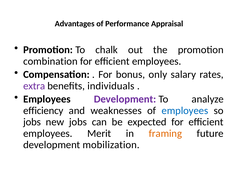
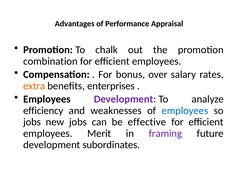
only: only -> over (158, 75)
extra colour: purple -> orange (34, 86)
individuals: individuals -> enterprises (111, 86)
expected: expected -> effective (147, 122)
framing colour: orange -> purple (165, 134)
mobilization: mobilization -> subordinates (111, 145)
